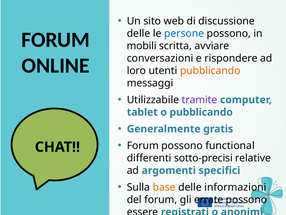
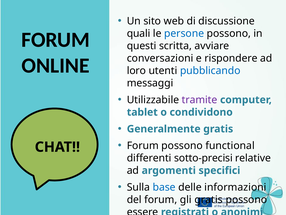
delle: delle -> quali (139, 33)
mobili: mobili -> questi (142, 46)
pubblicando colour: orange -> blue (210, 71)
o pubblicando: pubblicando -> condividono (201, 112)
base colour: orange -> blue (164, 187)
gli errate: errate -> gratis (209, 199)
